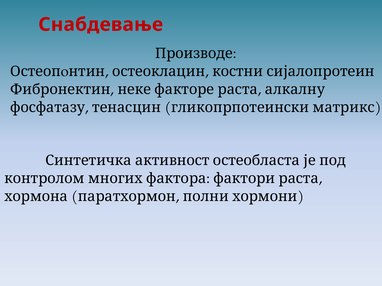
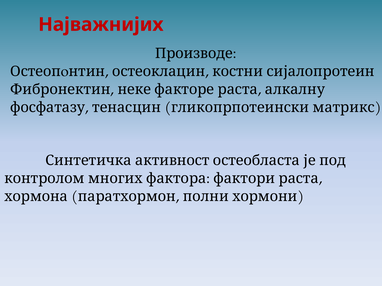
Снабдевање: Снабдевање -> Најважнијих (101, 25)
